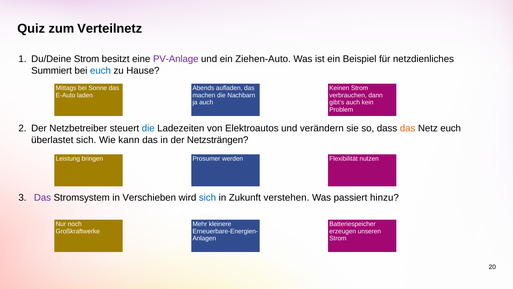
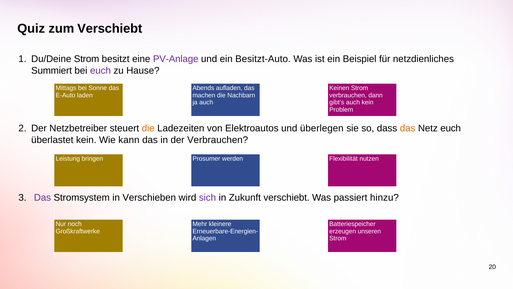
zum Verteilnetz: Verteilnetz -> Verschiebt (110, 29)
Ziehen-Auto: Ziehen-Auto -> Besitzt-Auto (263, 59)
euch colour: blue -> purple (100, 70)
die colour: blue -> orange (148, 128)
verändern: verändern -> überlegen (322, 128)
überlastet sich: sich -> kein (86, 140)
der Netzsträngen: Netzsträngen -> Verbrauchen (218, 140)
sich colour: blue -> purple (207, 197)
Zukunft verstehen: verstehen -> verschiebt (287, 197)
